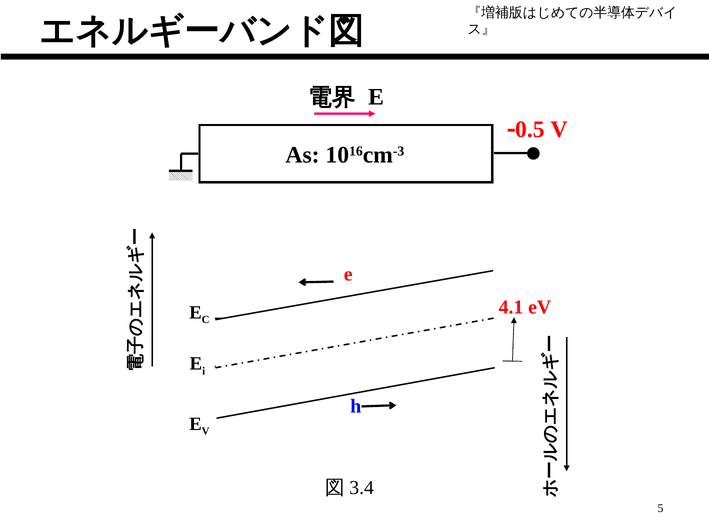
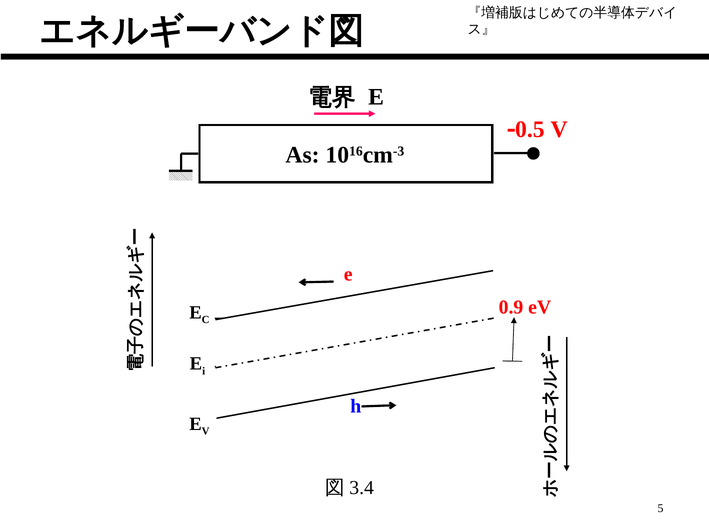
4.1: 4.1 -> 0.9 (511, 307)
